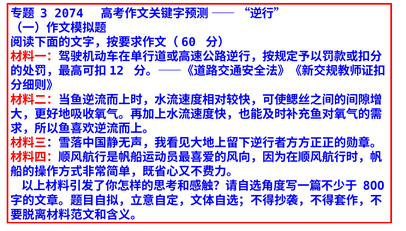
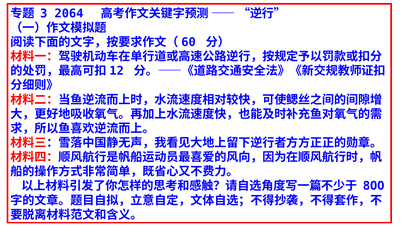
2074: 2074 -> 2064 (69, 13)
